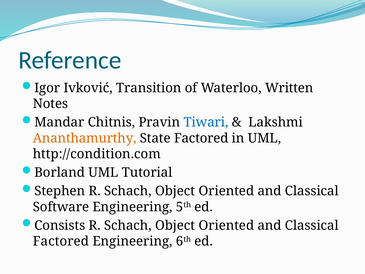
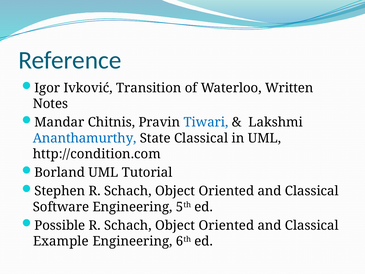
Ananthamurthy colour: orange -> blue (85, 138)
State Factored: Factored -> Classical (201, 138)
Consists: Consists -> Possible (60, 225)
Factored: Factored -> Example (61, 241)
